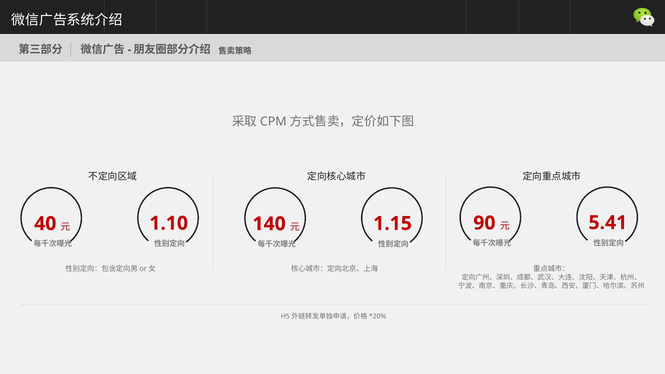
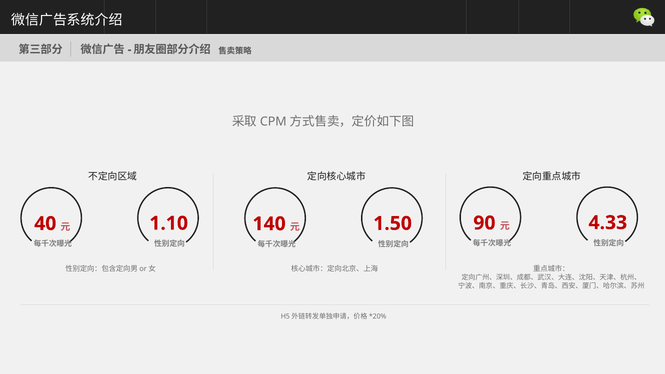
5.41: 5.41 -> 4.33 (608, 223)
1.15: 1.15 -> 1.50 (393, 224)
